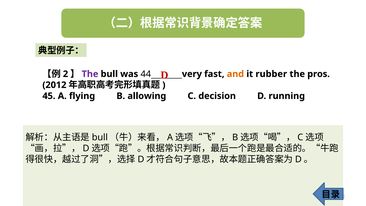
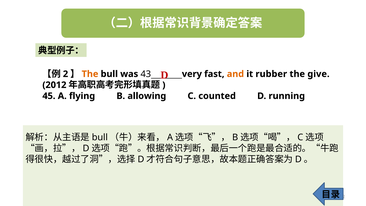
The colour: purple -> orange (90, 74)
44: 44 -> 43 (146, 74)
pros: pros -> give (318, 74)
decision: decision -> counted (217, 96)
